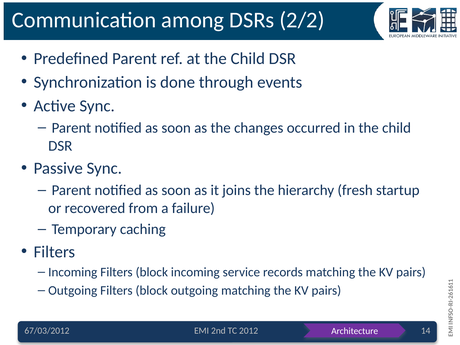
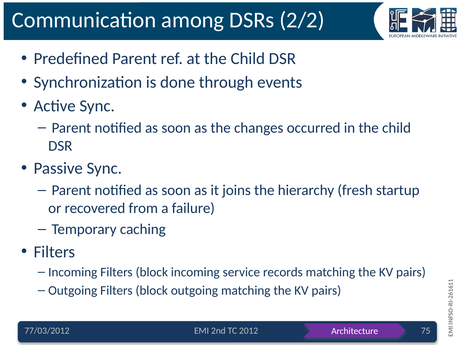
67/03/2012: 67/03/2012 -> 77/03/2012 (47, 331)
14: 14 -> 75 (426, 331)
